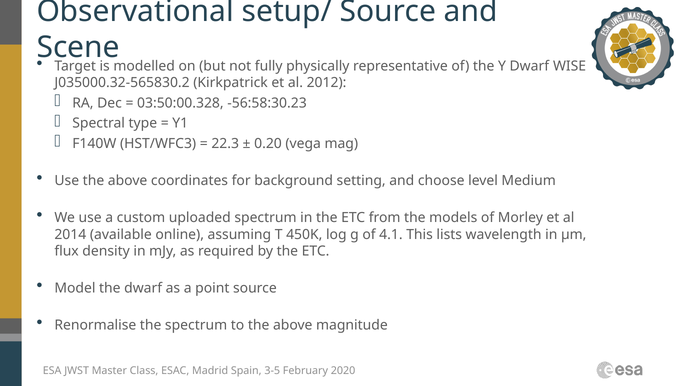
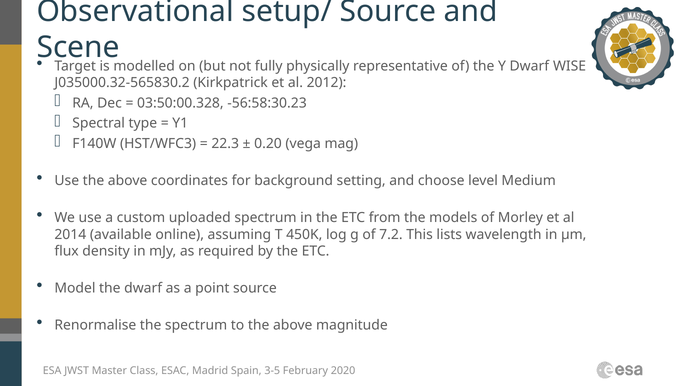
4.1: 4.1 -> 7.2 (391, 234)
